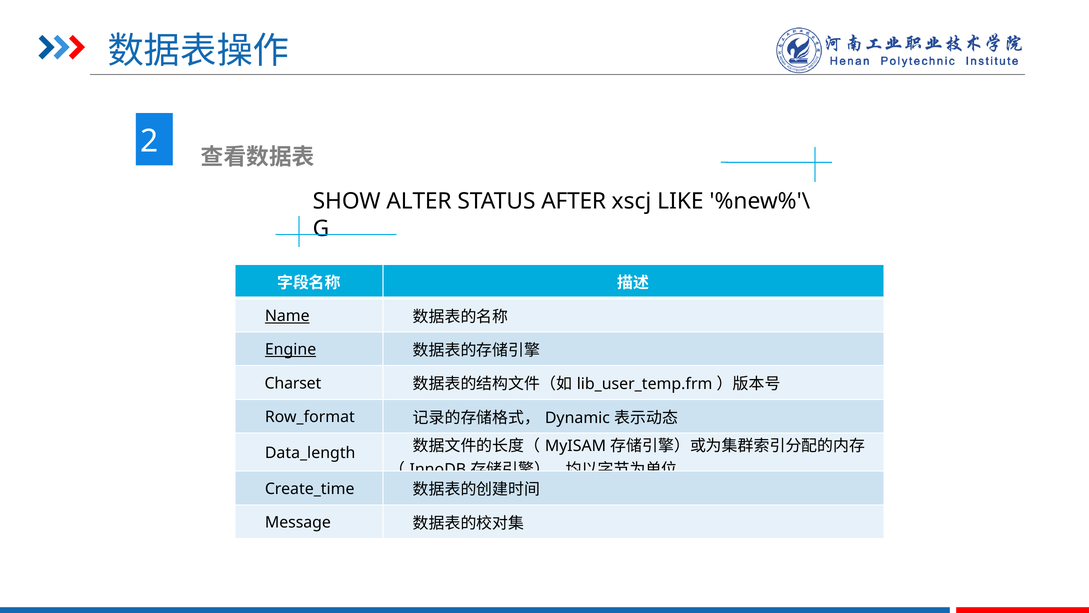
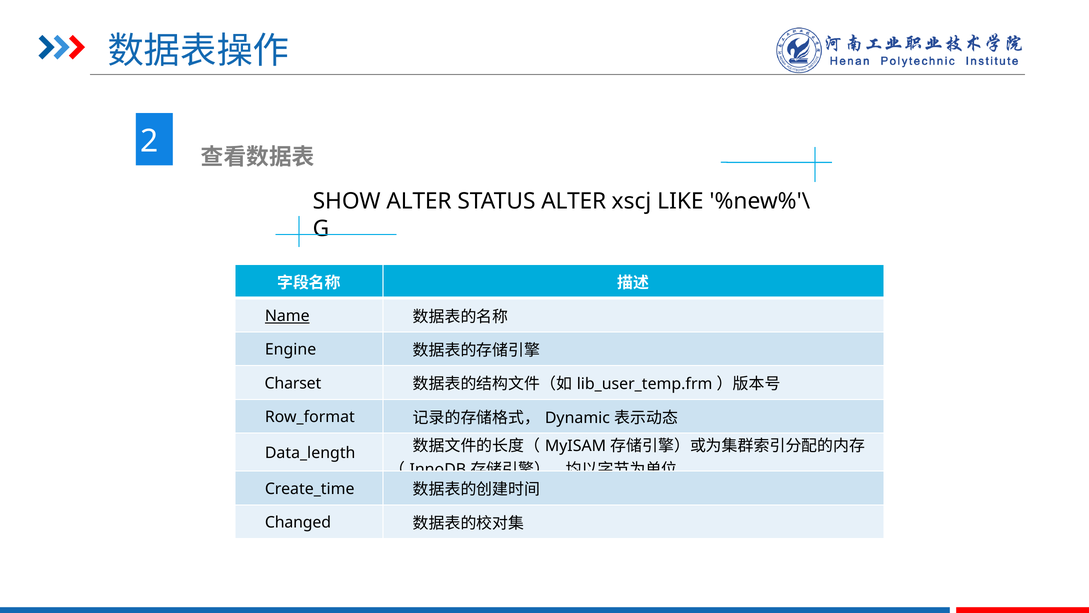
STATUS AFTER: AFTER -> ALTER (574, 201)
Engine underline: present -> none (291, 350)
Message: Message -> Changed (298, 522)
